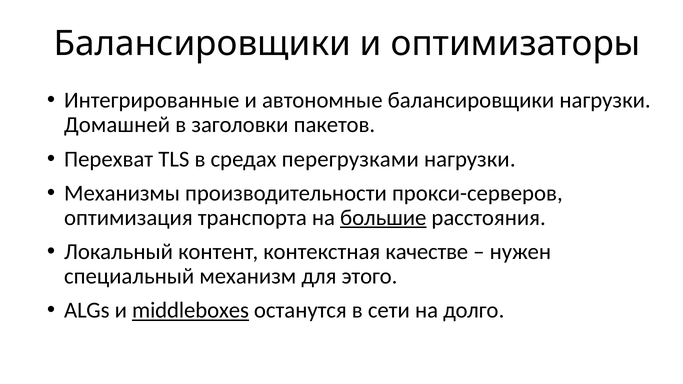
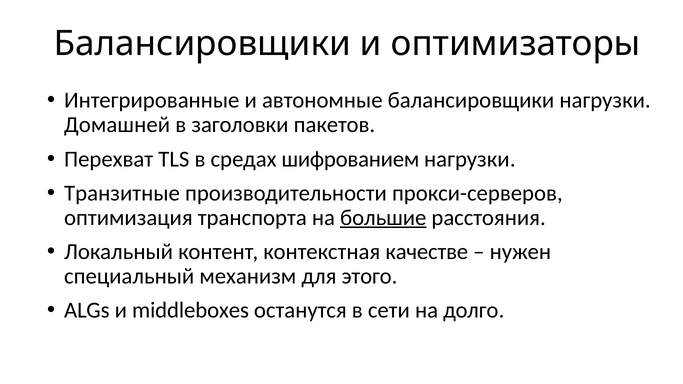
перегрузками: перегрузками -> шифрованием (350, 159)
Механизмы: Механизмы -> Транзитные (122, 193)
middleboxes underline: present -> none (190, 310)
